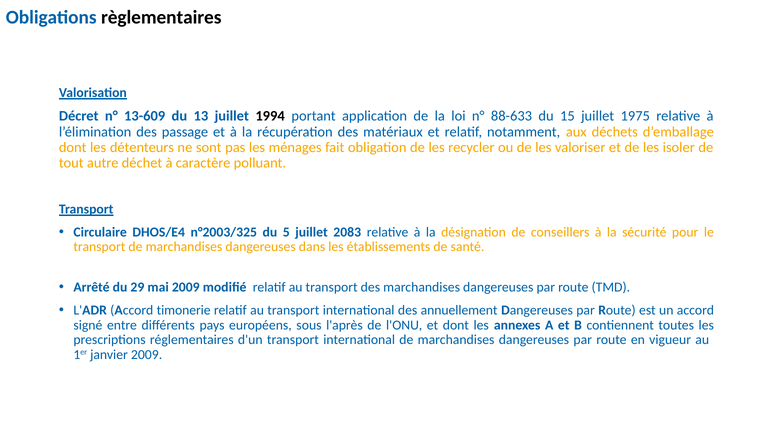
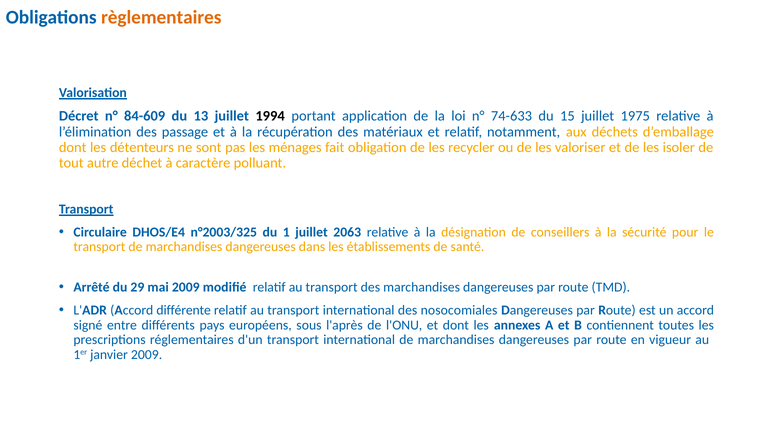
règlementaires colour: black -> orange (161, 17)
13-609: 13-609 -> 84-609 (145, 116)
88-633: 88-633 -> 74-633 (512, 116)
5: 5 -> 1 (286, 232)
2083: 2083 -> 2063 (347, 232)
timonerie: timonerie -> différente (184, 310)
annuellement: annuellement -> nosocomiales (459, 310)
